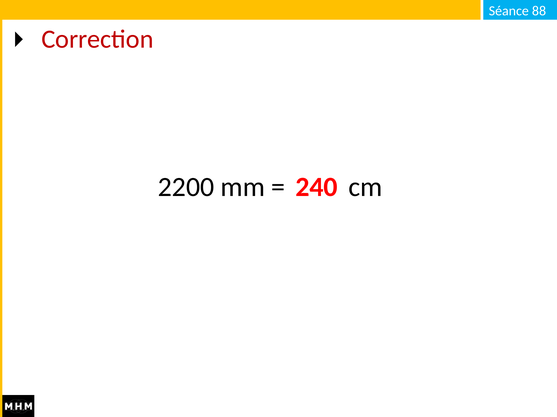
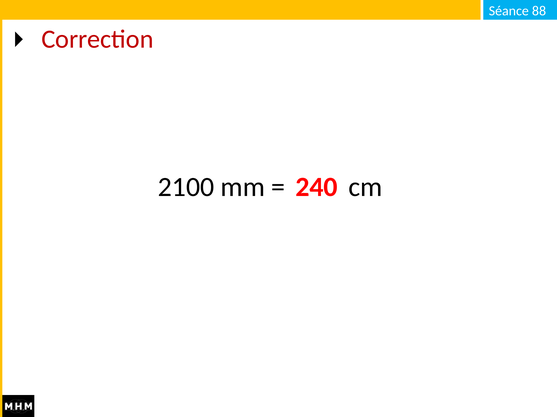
2200: 2200 -> 2100 (186, 187)
